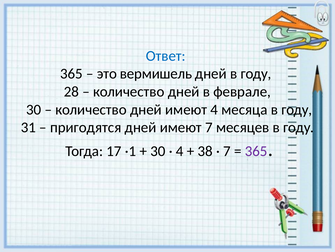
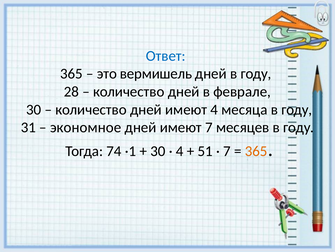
пригодятся: пригодятся -> экономное (86, 127)
17: 17 -> 74 (114, 151)
38: 38 -> 51 (205, 151)
365 colour: purple -> orange (256, 151)
